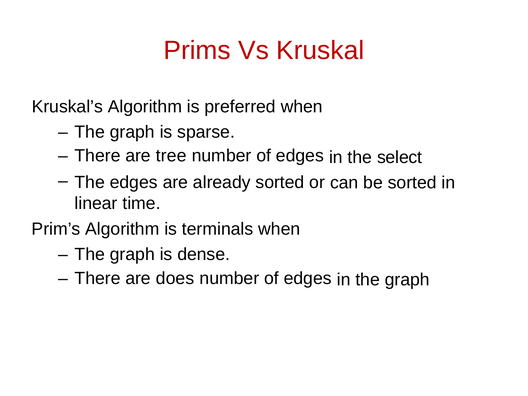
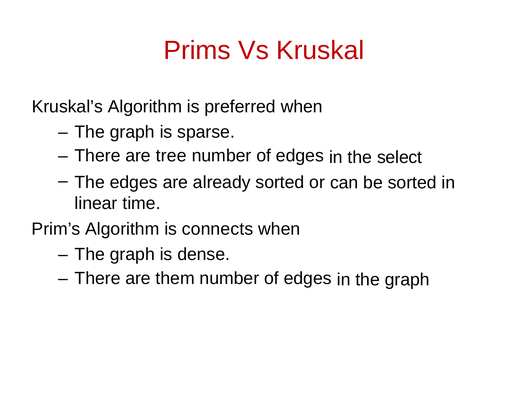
terminals: terminals -> connects (218, 229)
does: does -> them (175, 278)
